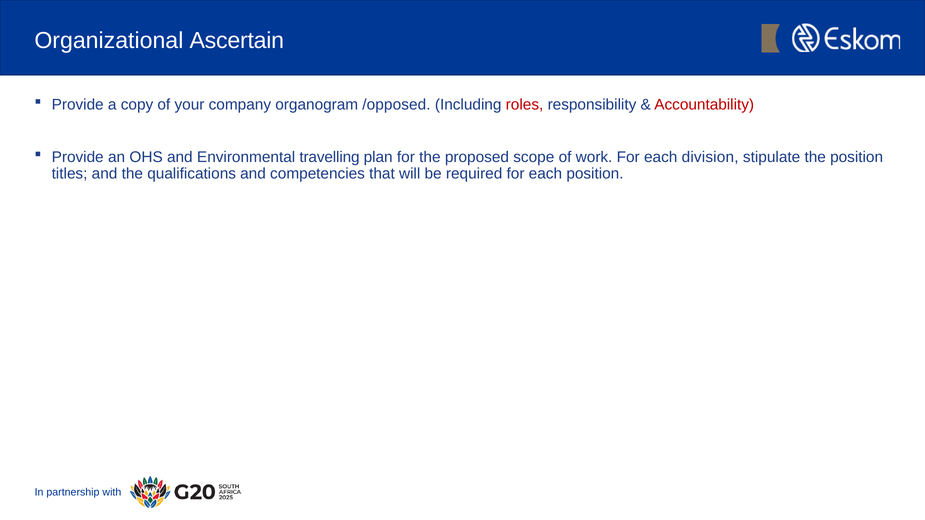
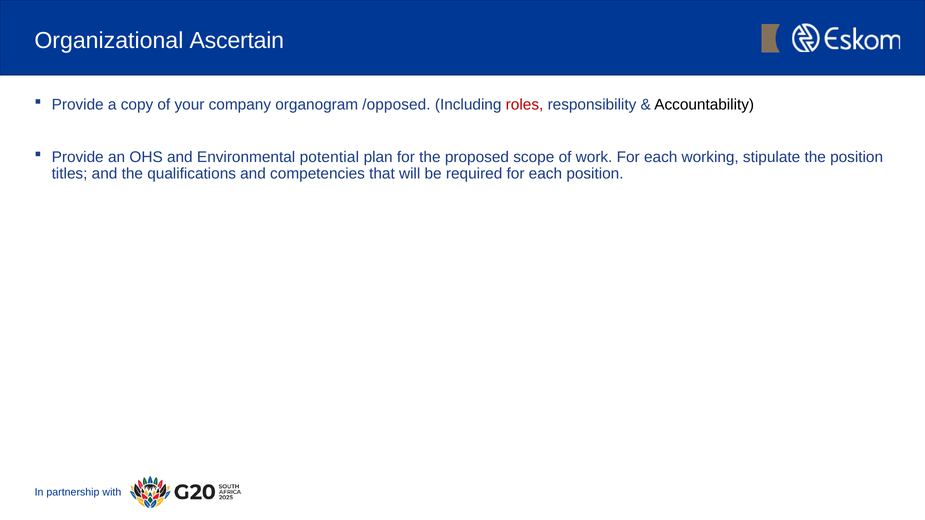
Accountability colour: red -> black (704, 105)
travelling: travelling -> potential (329, 157)
division: division -> working (710, 157)
